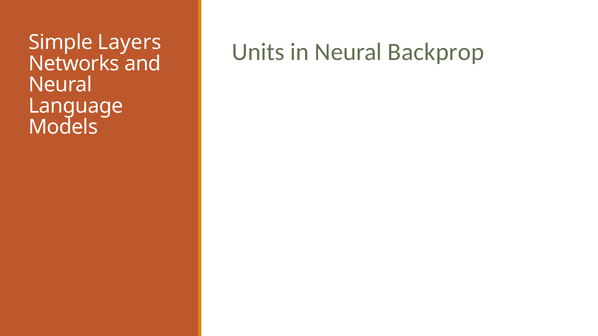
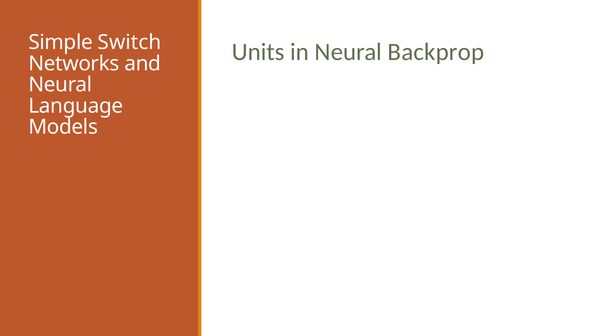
Layers: Layers -> Switch (129, 43)
